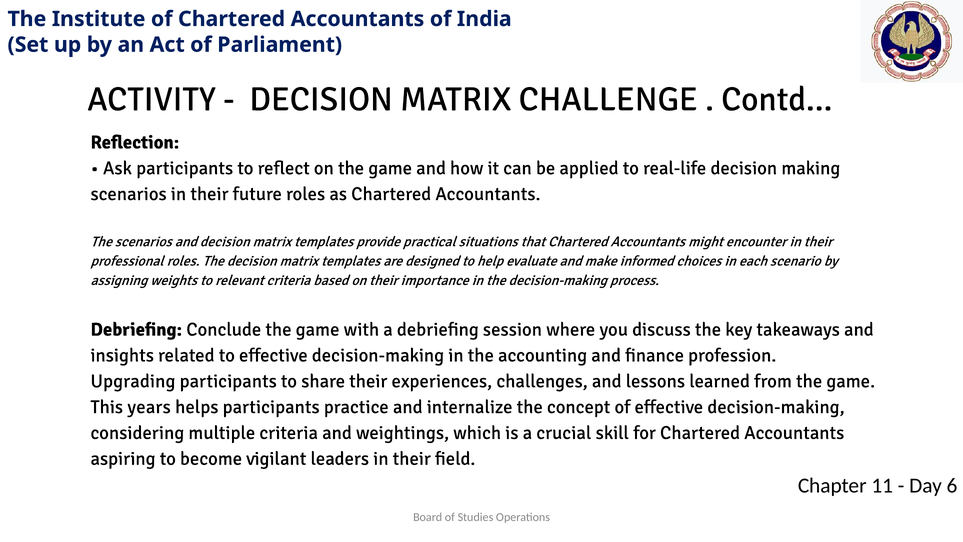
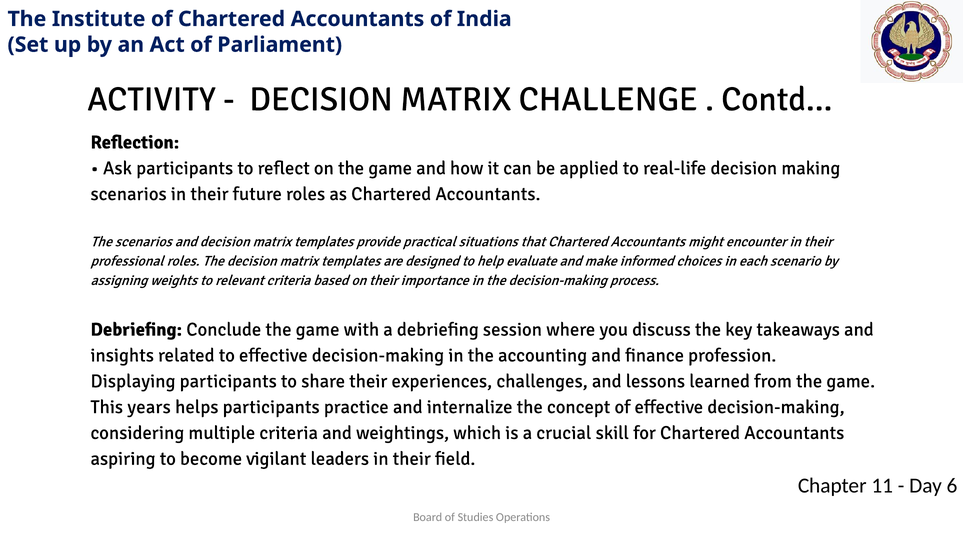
Upgrading: Upgrading -> Displaying (133, 381)
